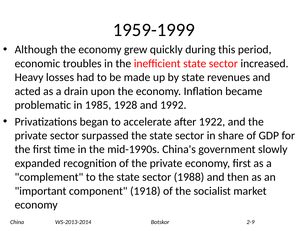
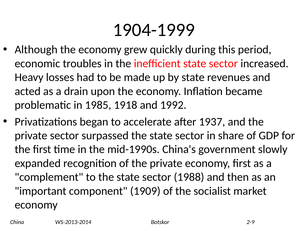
1959-1999: 1959-1999 -> 1904-1999 (154, 30)
1928: 1928 -> 1918 (126, 105)
1922: 1922 -> 1937 (212, 122)
1918: 1918 -> 1909 (145, 191)
